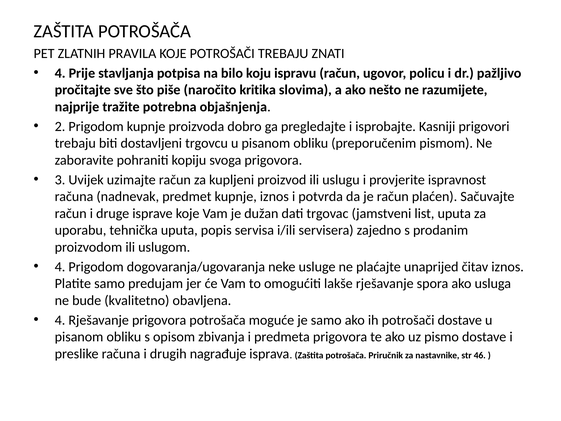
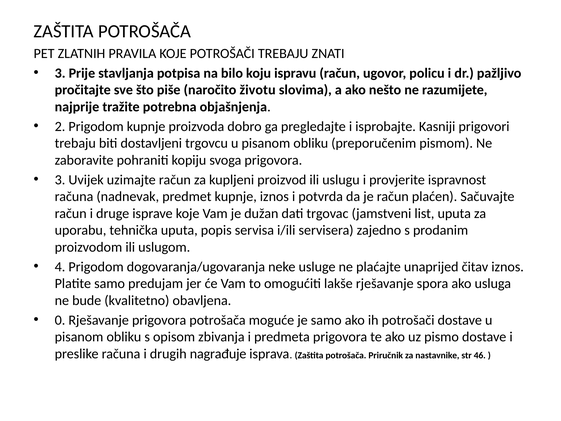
4: 4 -> 3 (60, 73)
kritika: kritika -> životu (258, 90)
4: 4 -> 0 (60, 320)
